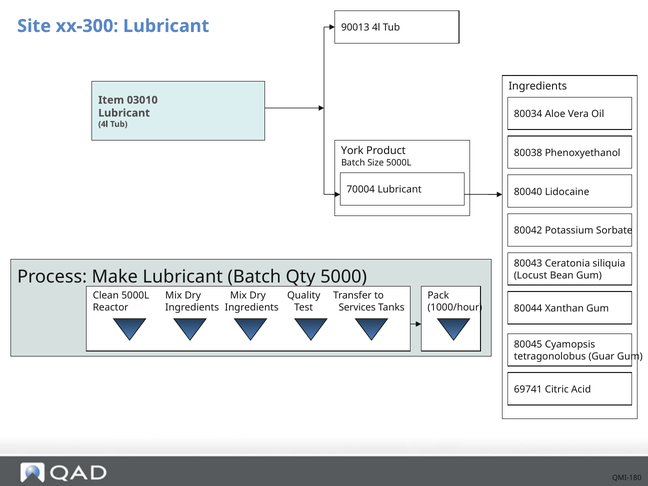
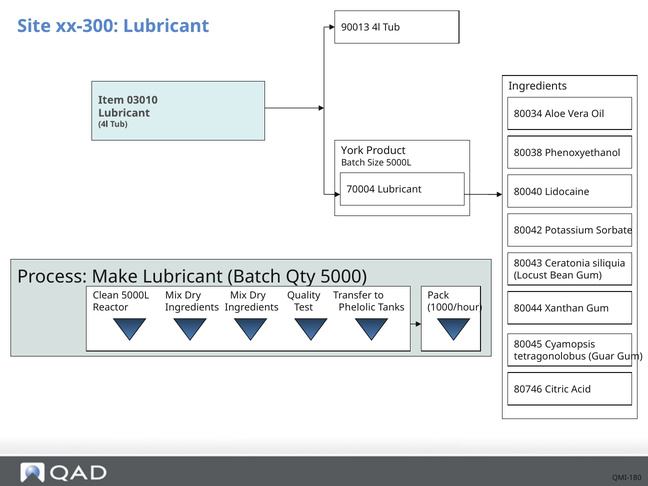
Services: Services -> Phelolic (357, 307)
69741: 69741 -> 80746 (528, 389)
